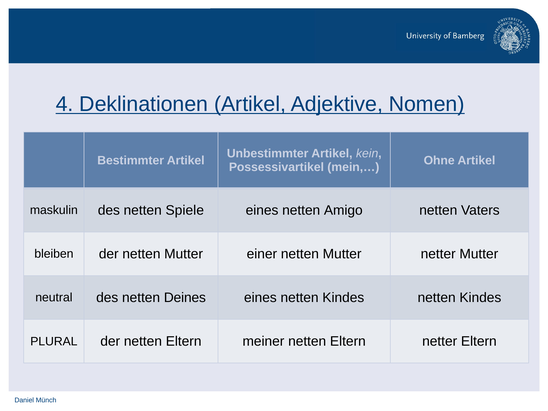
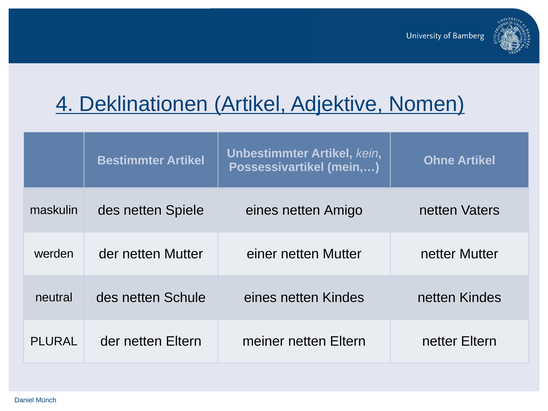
bleiben: bleiben -> werden (54, 254)
Deines: Deines -> Schule (185, 298)
